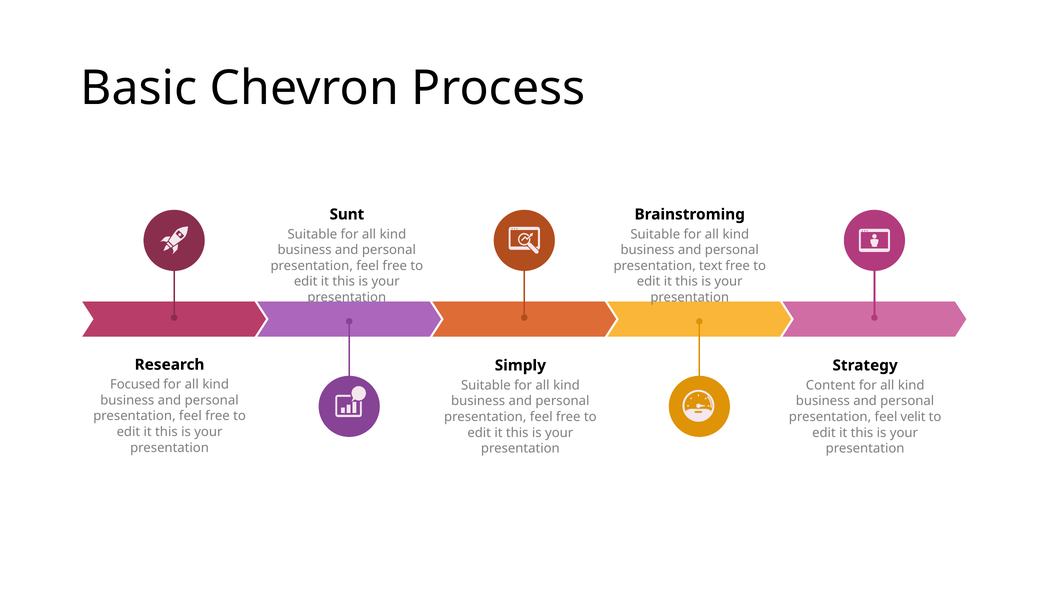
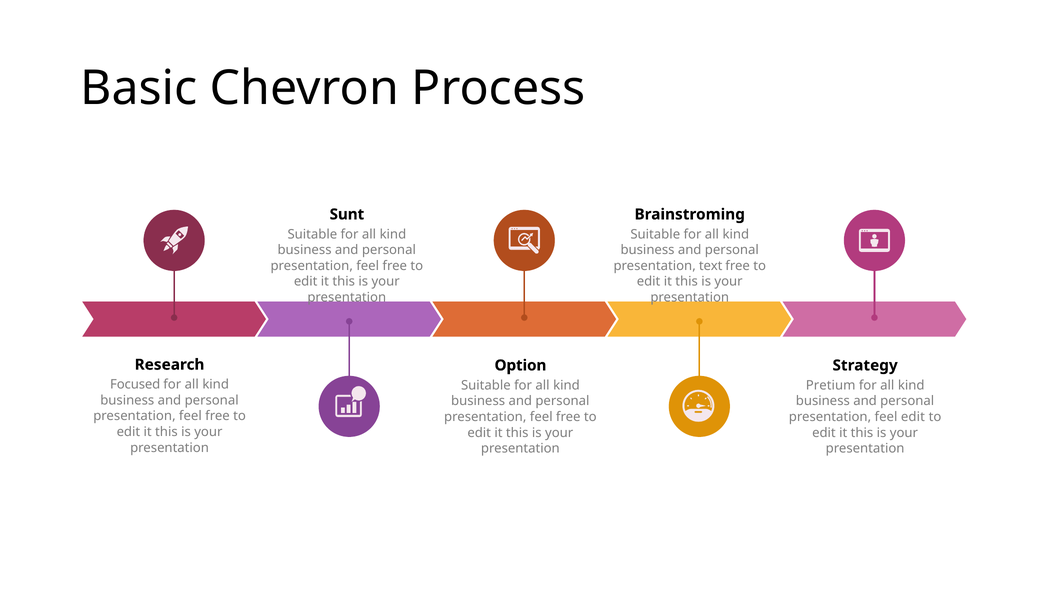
Simply: Simply -> Option (520, 366)
Content: Content -> Pretium (831, 386)
feel velit: velit -> edit (913, 417)
